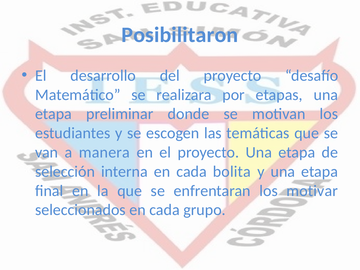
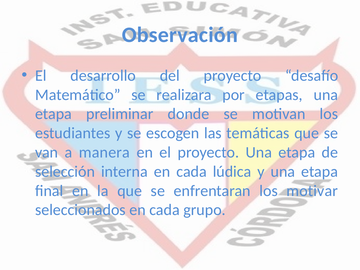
Posibilitaron: Posibilitaron -> Observación (180, 35)
bolita: bolita -> lúdica (232, 172)
